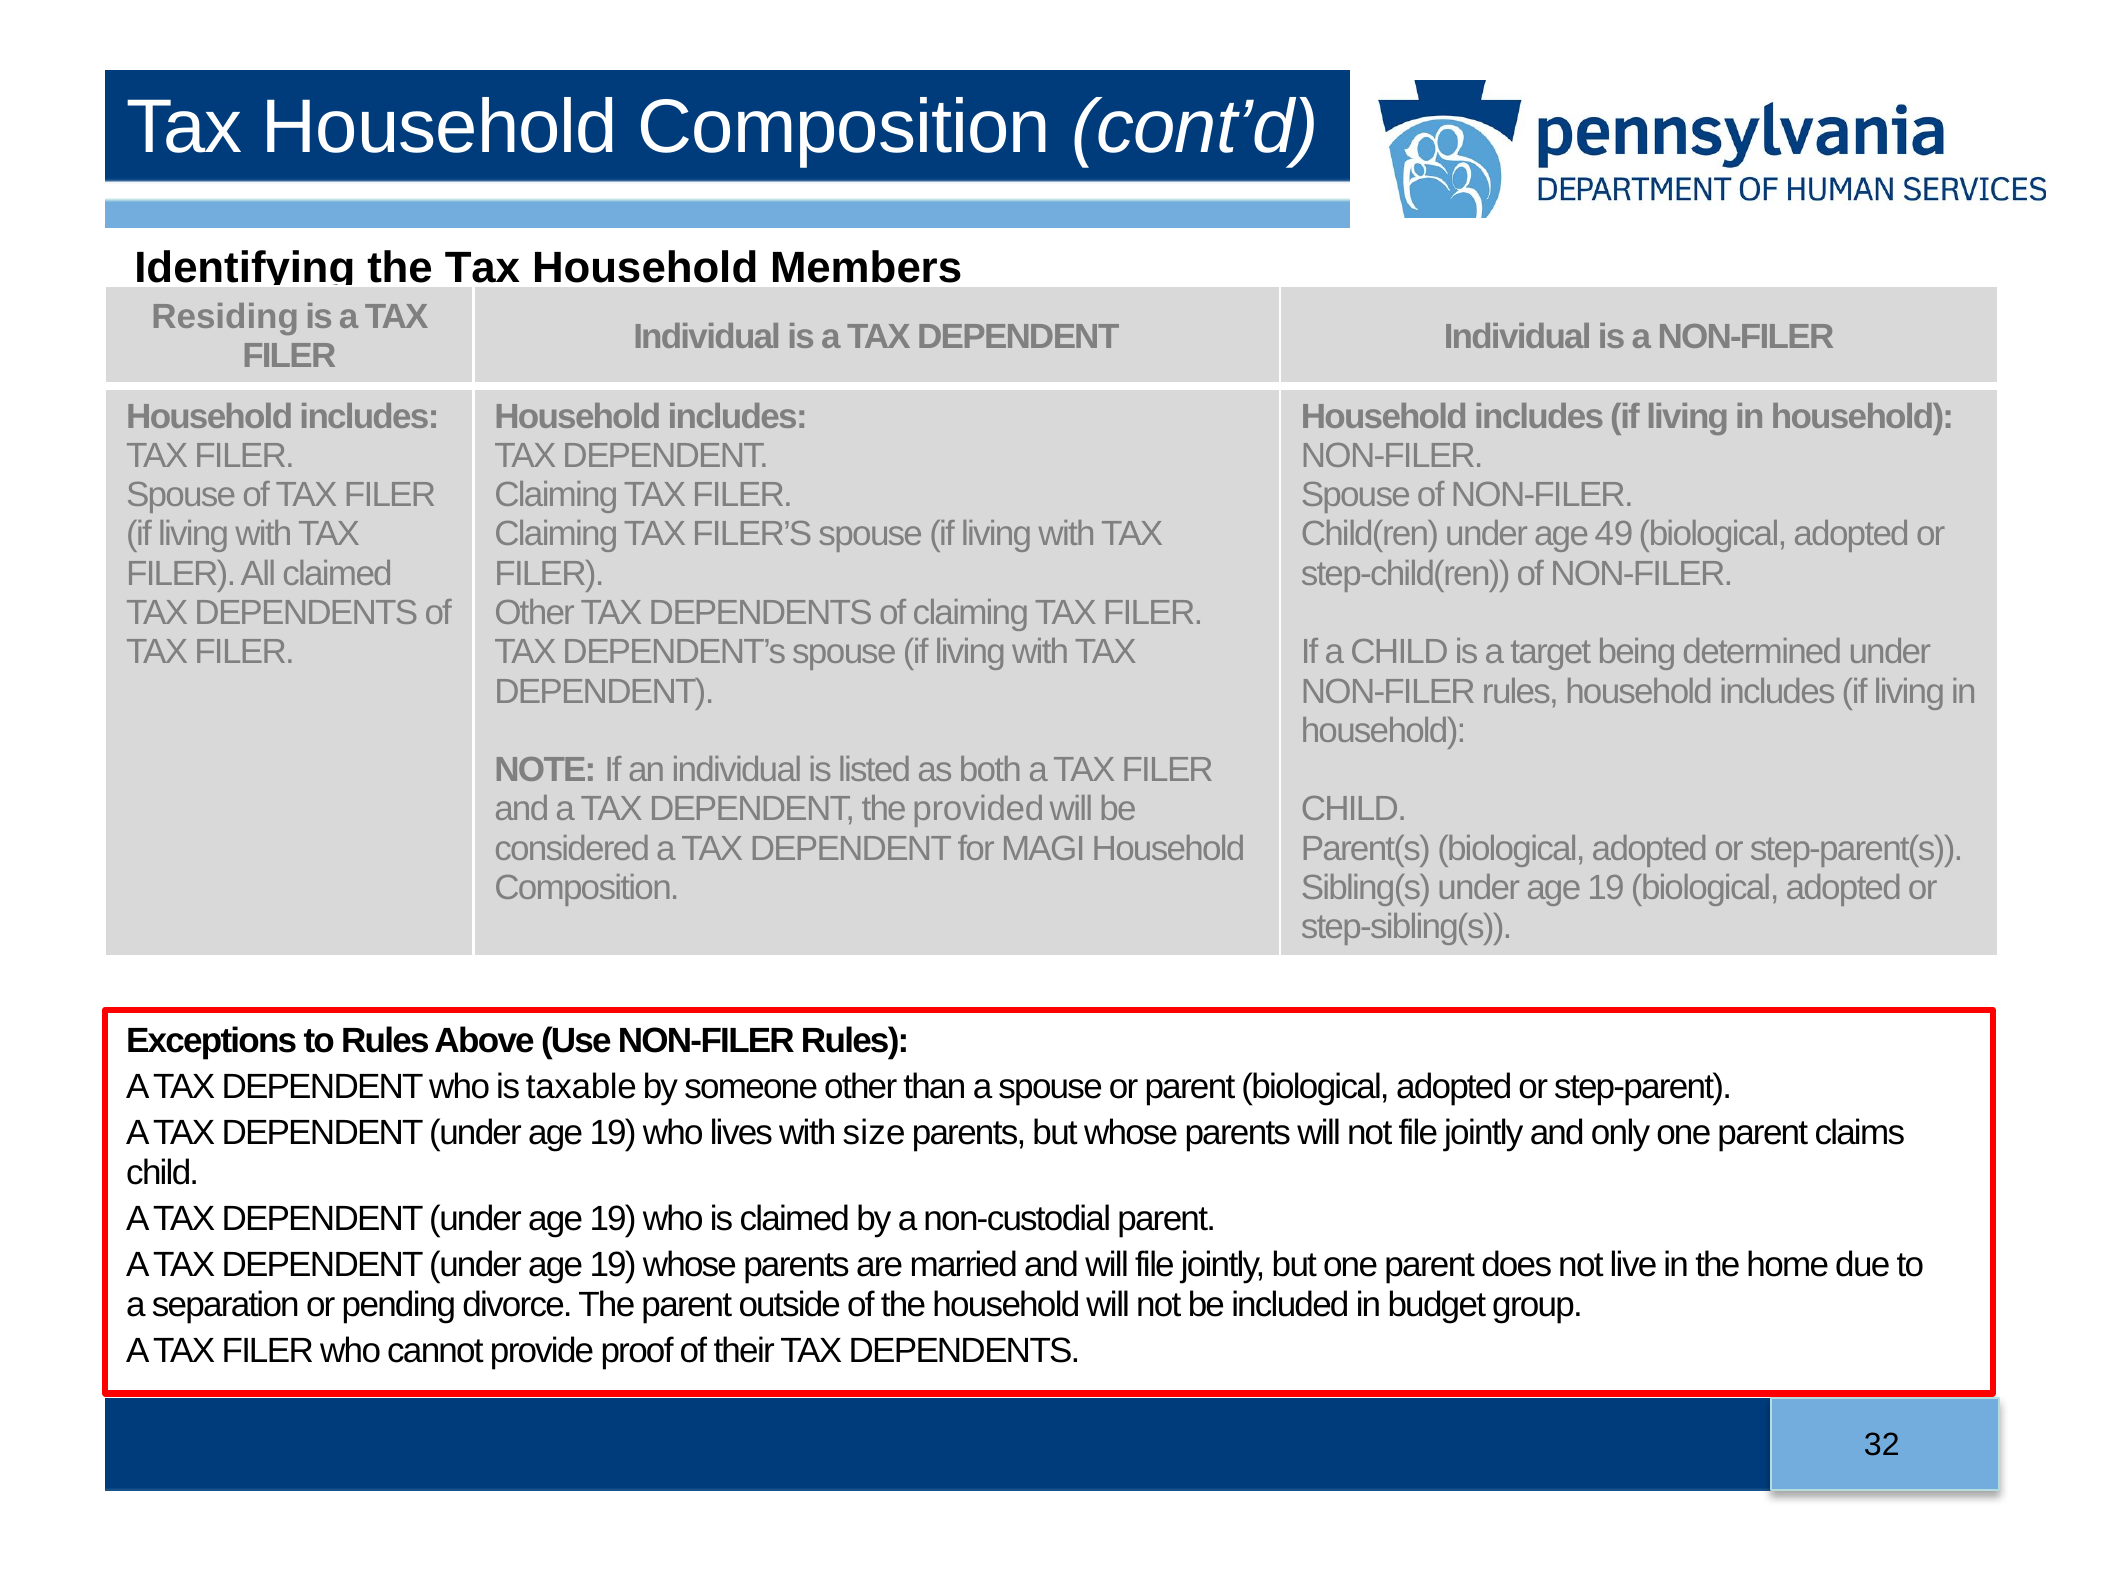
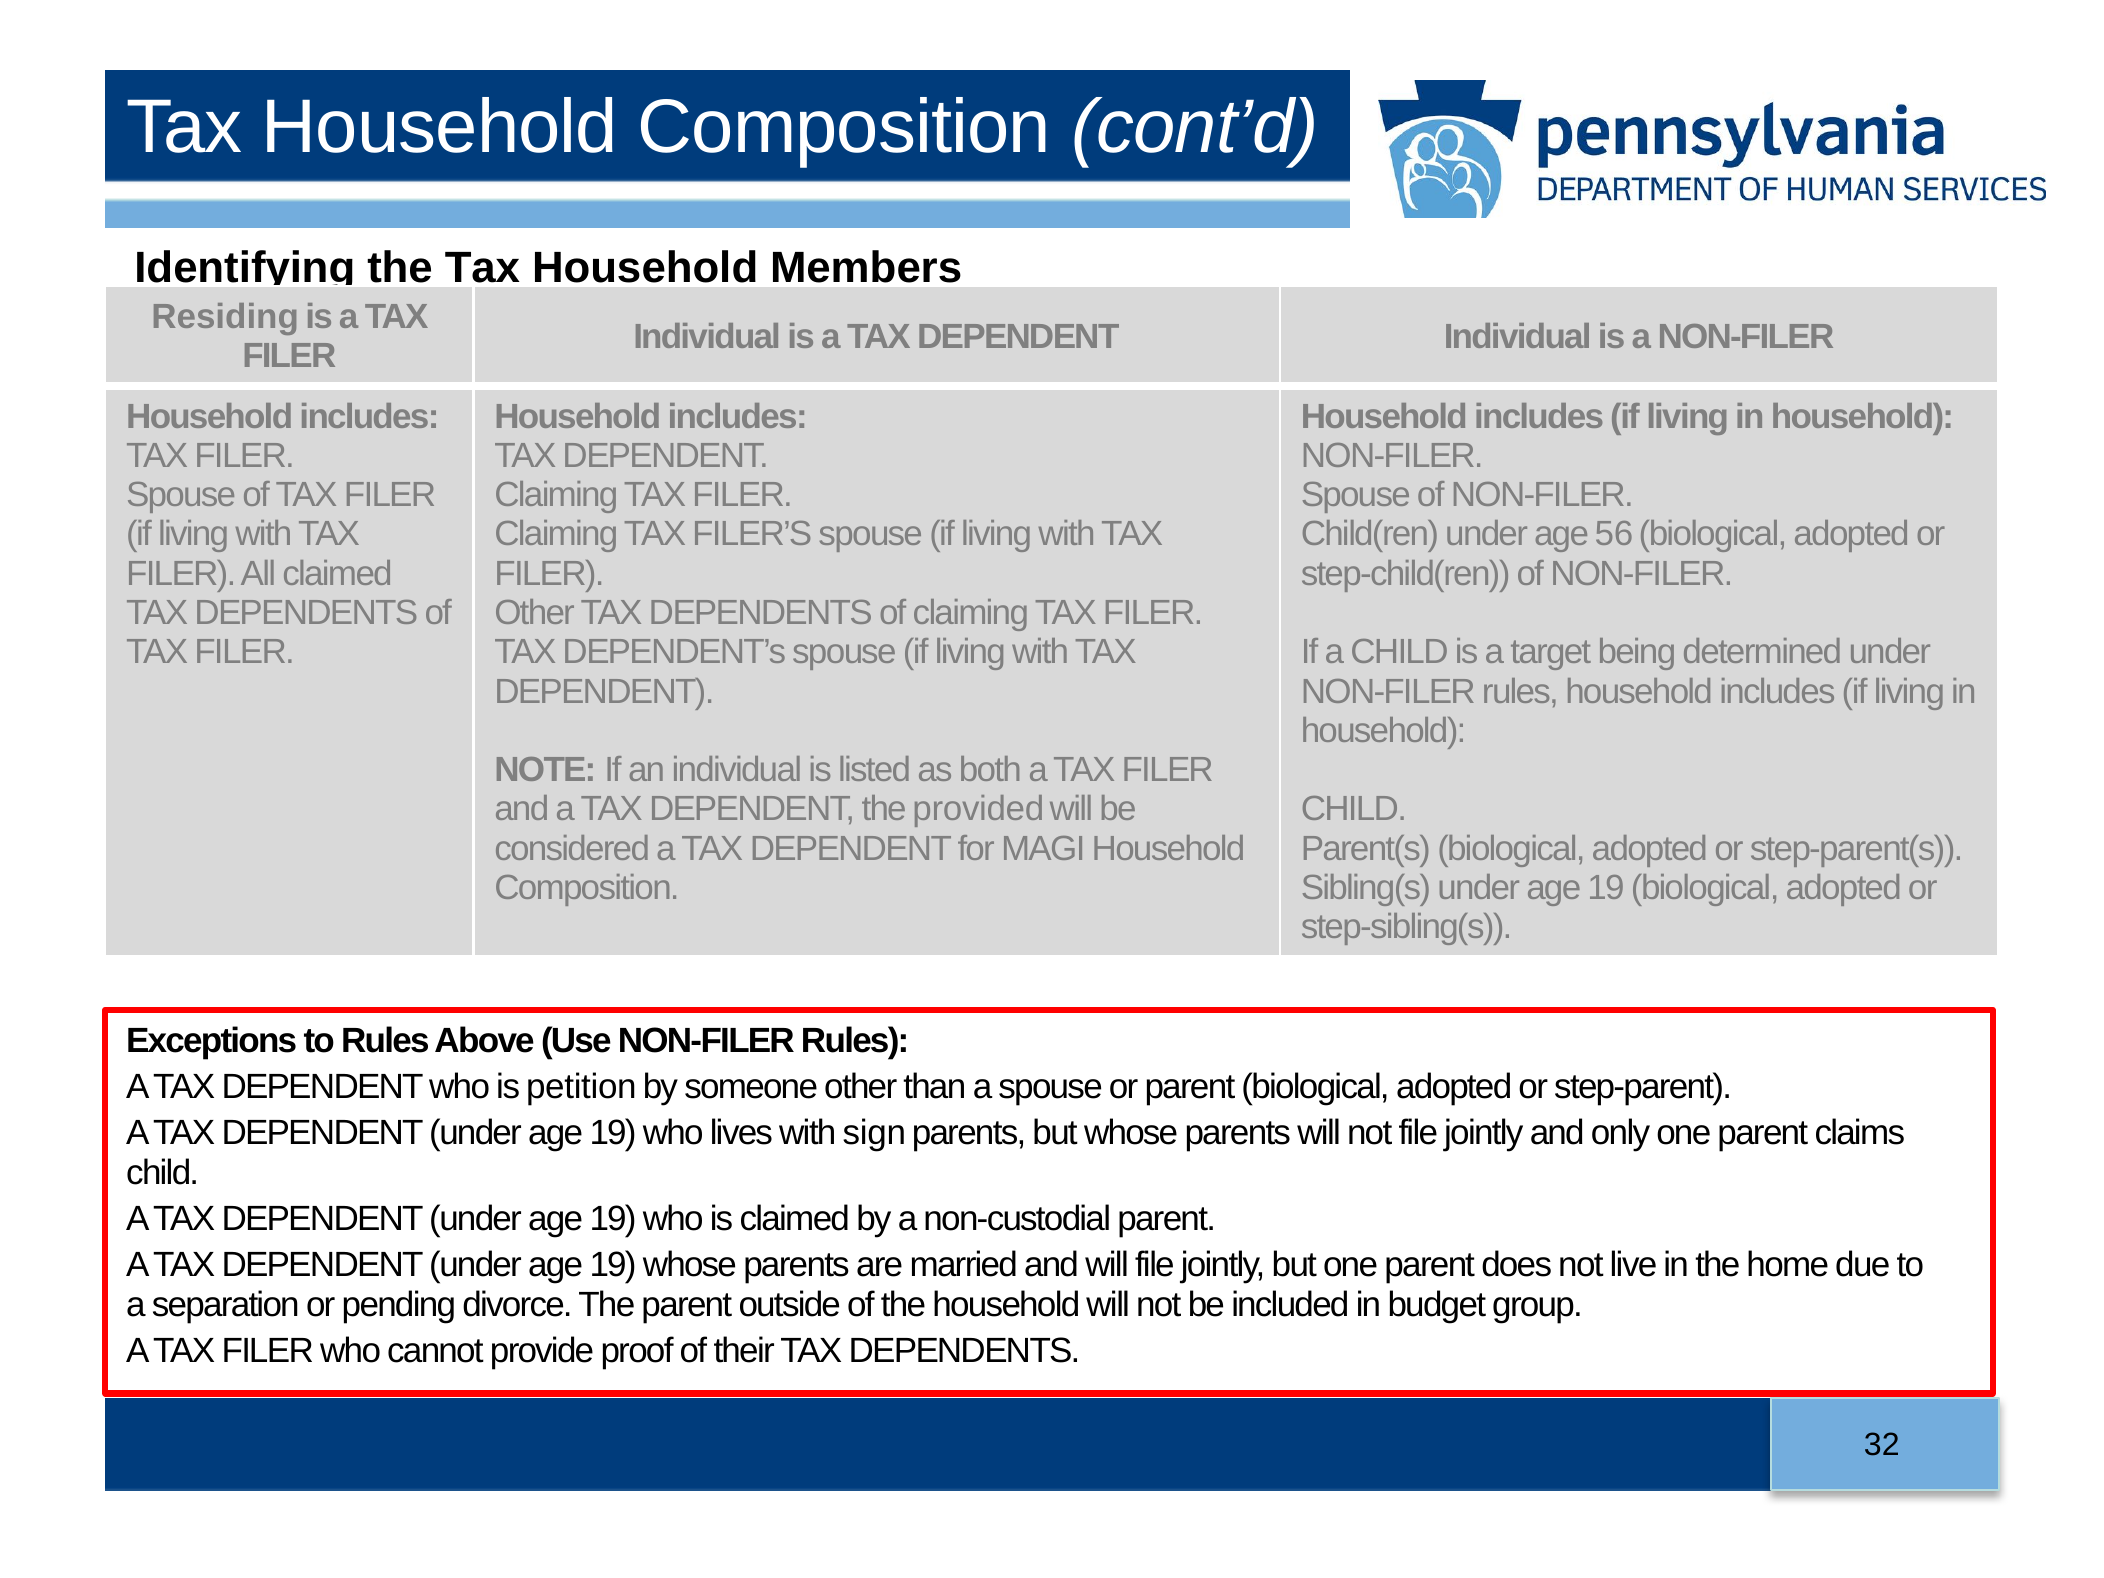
49: 49 -> 56 (1614, 534)
taxable: taxable -> petition (581, 1087)
size: size -> sign (874, 1133)
